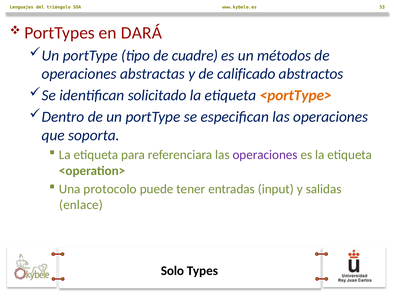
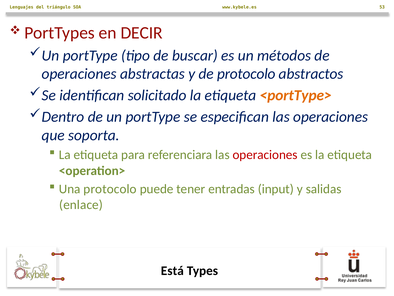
DARÁ: DARÁ -> DECIR (142, 33)
cuadre: cuadre -> buscar (195, 55)
de calificado: calificado -> protocolo (246, 74)
operaciones colour: purple -> red (265, 155)
Solo: Solo -> Está (172, 270)
